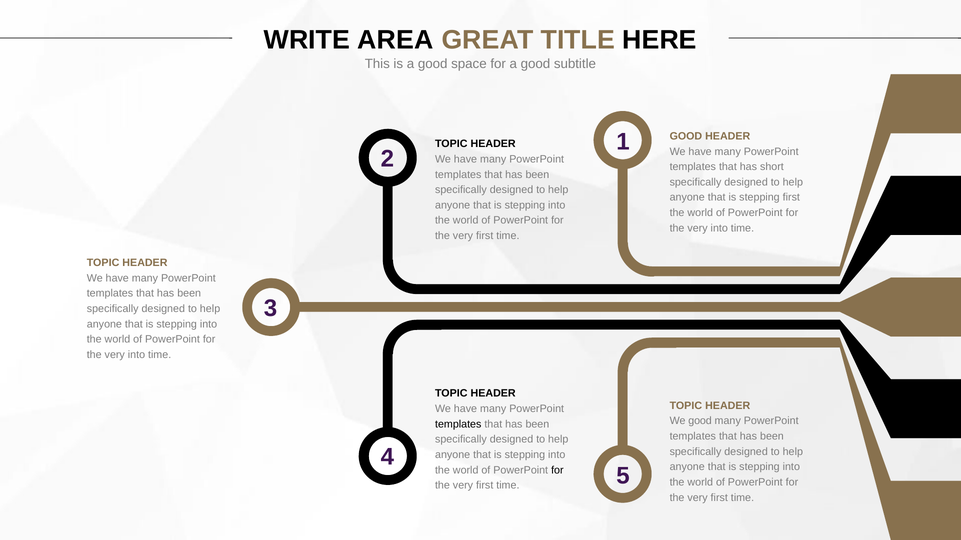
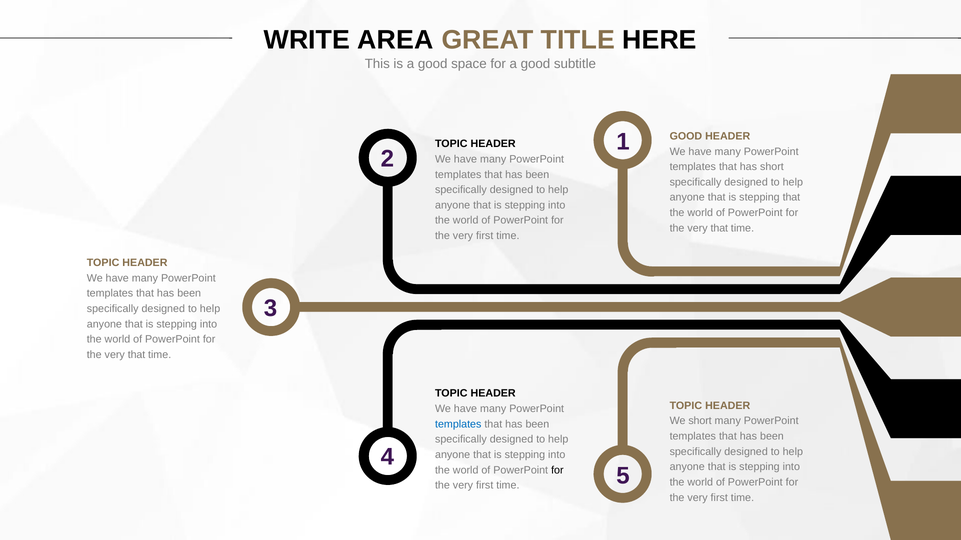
stepping first: first -> that (791, 198)
into: into -> that (719, 228)
into: into -> that (137, 355)
We good: good -> short (700, 421)
templates colour: black -> blue (458, 424)
